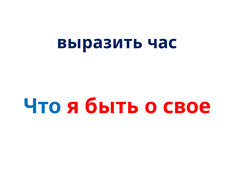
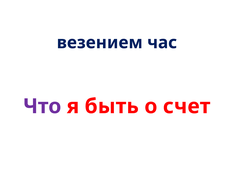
выразить: выразить -> везением (100, 43)
Что colour: blue -> purple (42, 107)
свое: свое -> счет (187, 107)
